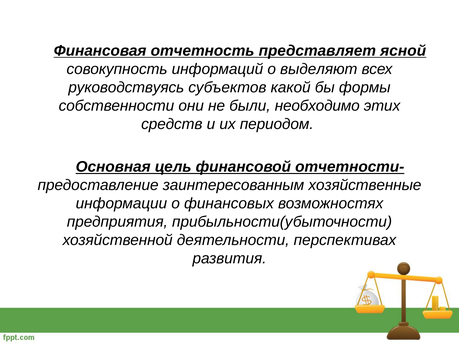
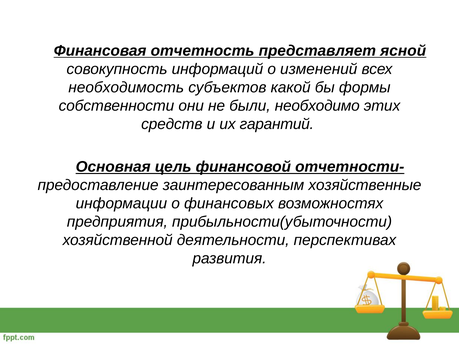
выделяют: выделяют -> изменений (319, 69)
руководствуясь: руководствуясь -> необходимость (126, 87)
периодом: периодом -> гарантий (277, 124)
